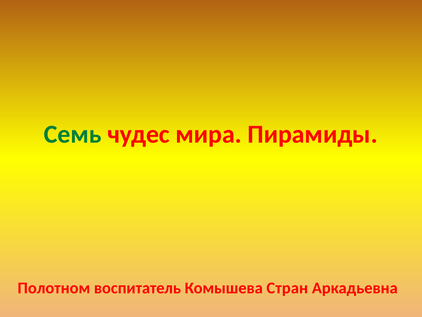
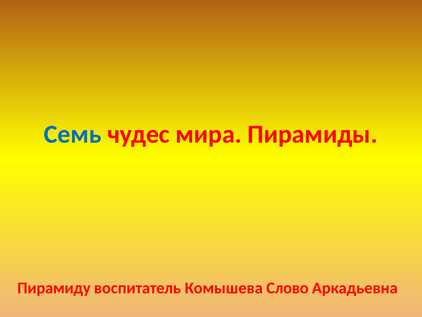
Семь colour: green -> blue (73, 134)
Полотном: Полотном -> Пирамиду (54, 288)
Стран: Стран -> Слово (287, 288)
